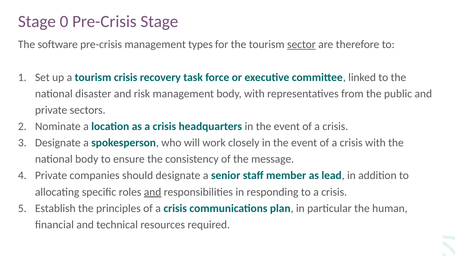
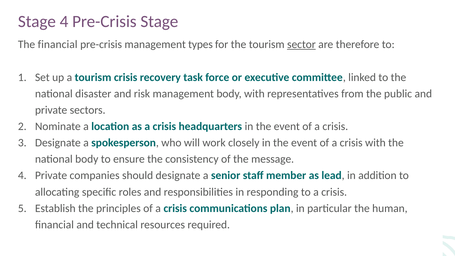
Stage 0: 0 -> 4 (64, 22)
The software: software -> financial (58, 44)
and underline: present -> none (153, 192)
